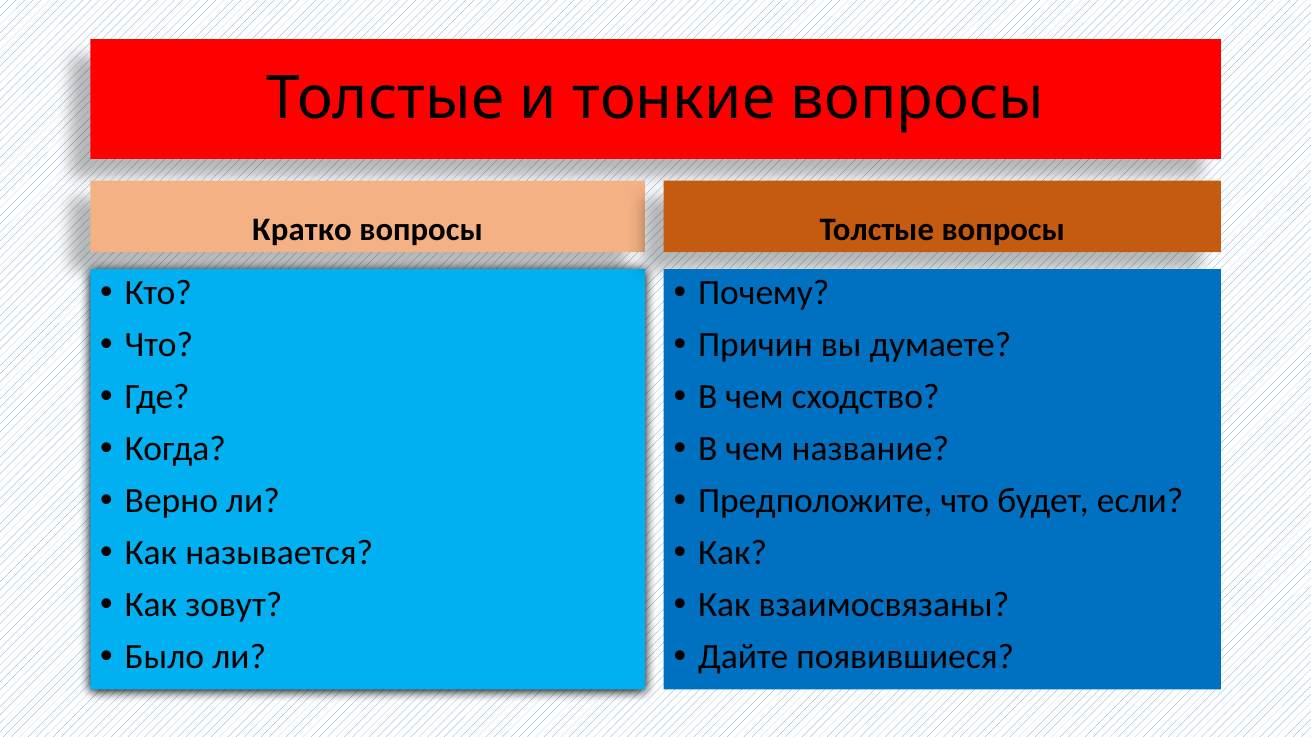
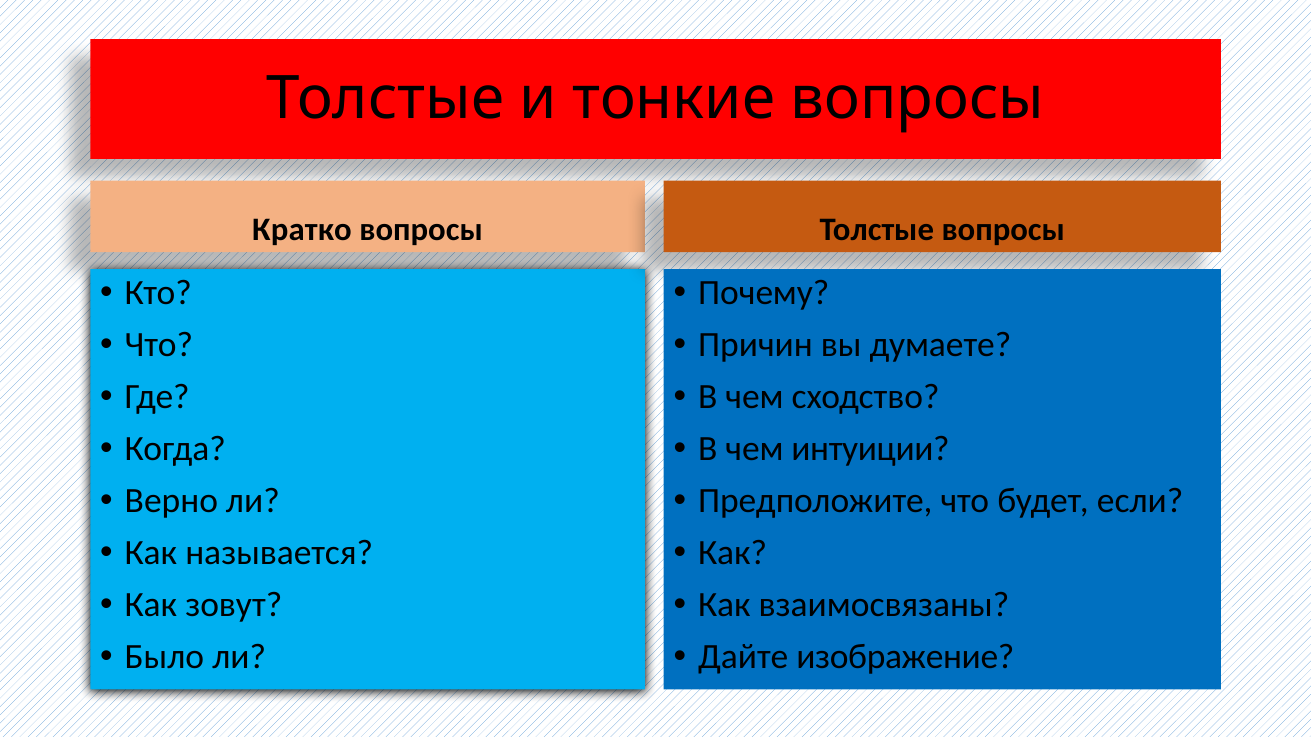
название: название -> интуиции (870, 449)
появившиеся: появившиеся -> изображение (905, 657)
